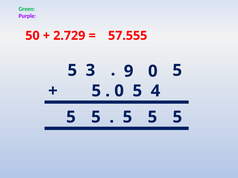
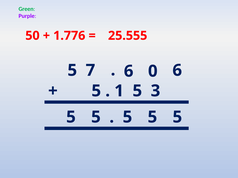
2.729: 2.729 -> 1.776 (69, 36)
57.555: 57.555 -> 25.555 (128, 36)
9: 9 -> 6 (129, 71)
3: 3 -> 7 (90, 70)
5: 5 -> 6 (177, 70)
0: 0 -> 1 (119, 91)
4: 4 -> 3 (155, 91)
